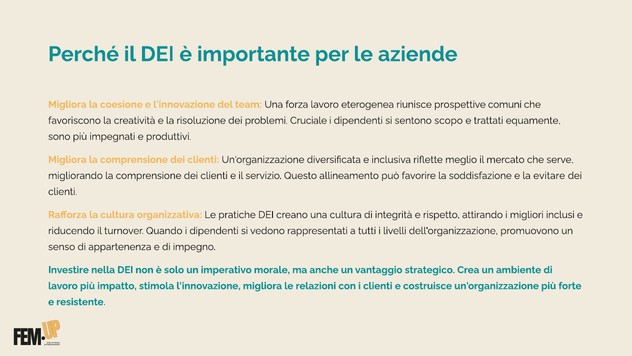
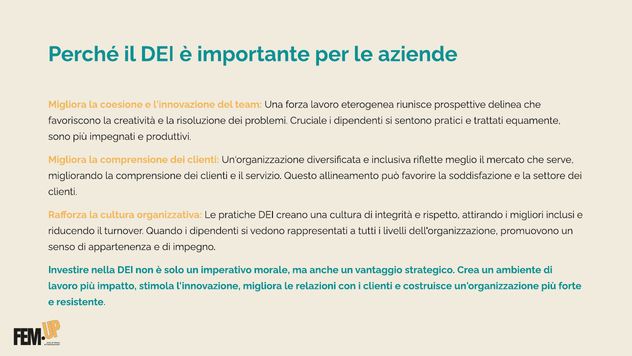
comuni: comuni -> delinea (505, 104)
scopo: scopo -> pratici (449, 120)
evitare: evitare -> settore (549, 175)
